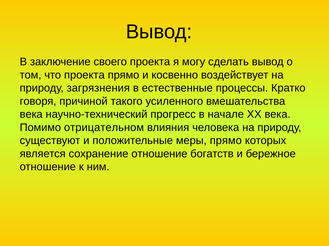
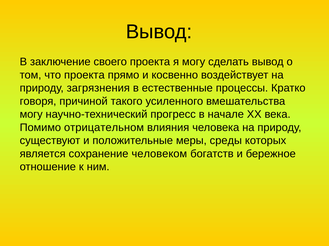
века: века -> могу (31, 115)
меры прямо: прямо -> среды (226, 141)
сохранение отношение: отношение -> человеком (159, 154)
